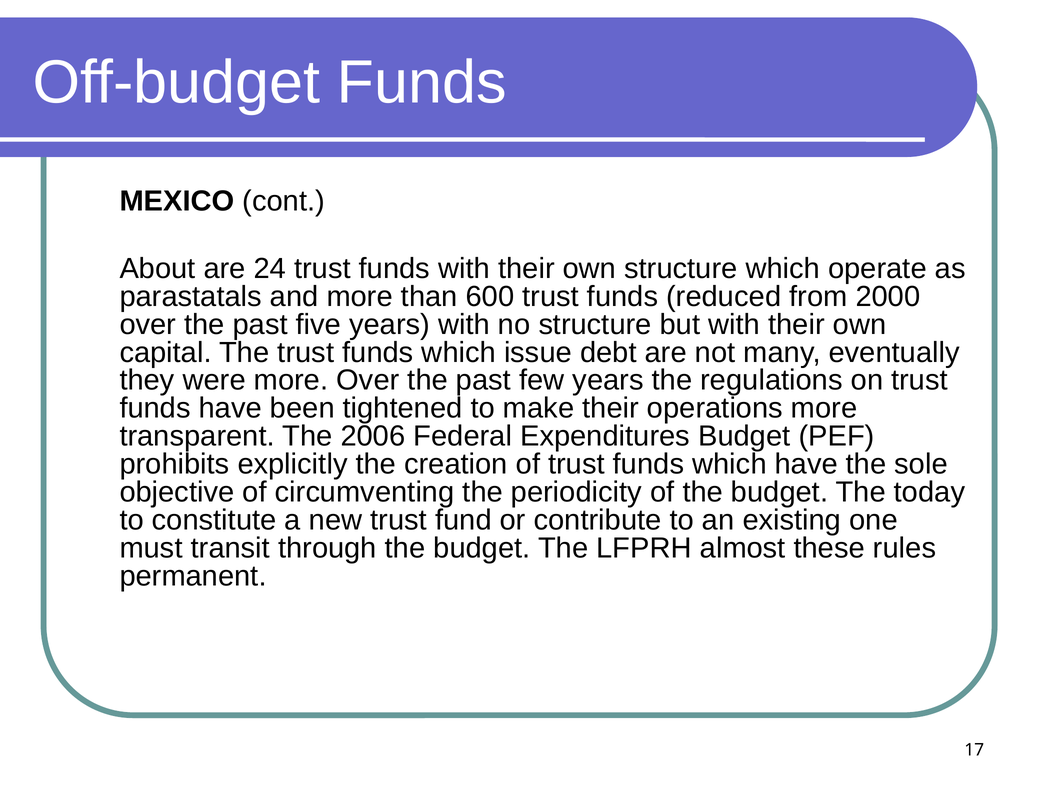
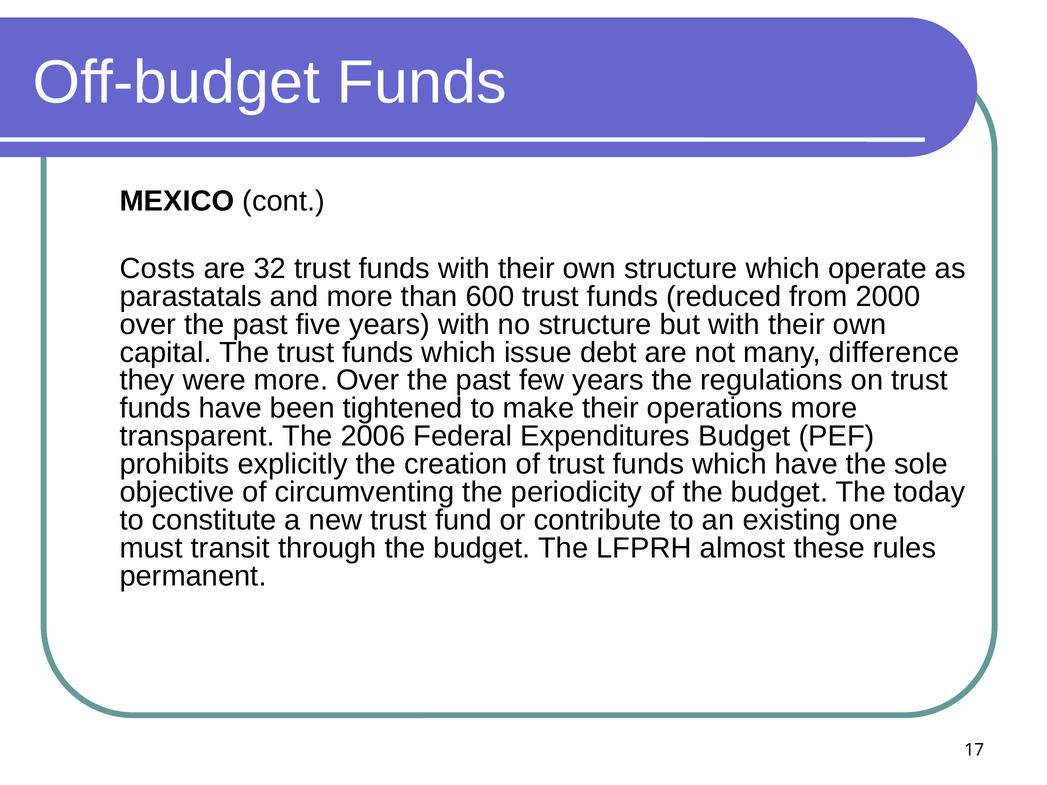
About: About -> Costs (157, 269)
24: 24 -> 32 (270, 269)
eventually: eventually -> difference (894, 353)
